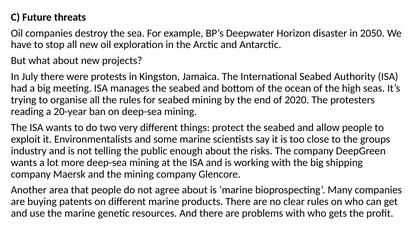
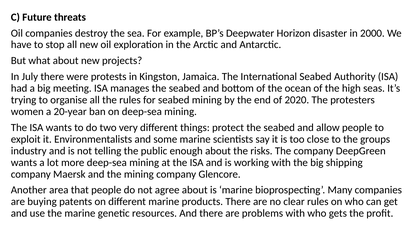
2050: 2050 -> 2000 (372, 33)
reading: reading -> women (27, 112)
